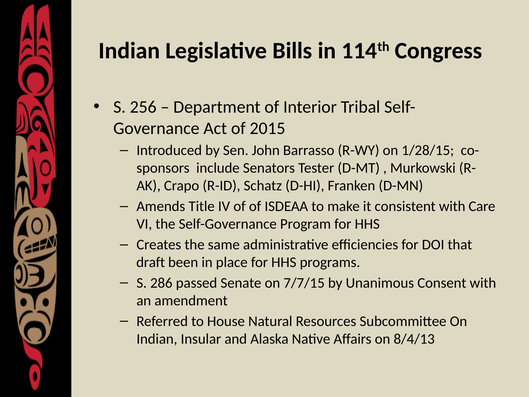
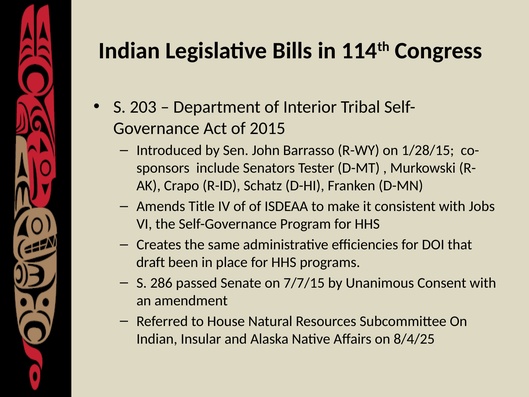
256: 256 -> 203 (143, 107)
Care: Care -> Jobs (482, 206)
8/4/13: 8/4/13 -> 8/4/25 (414, 339)
